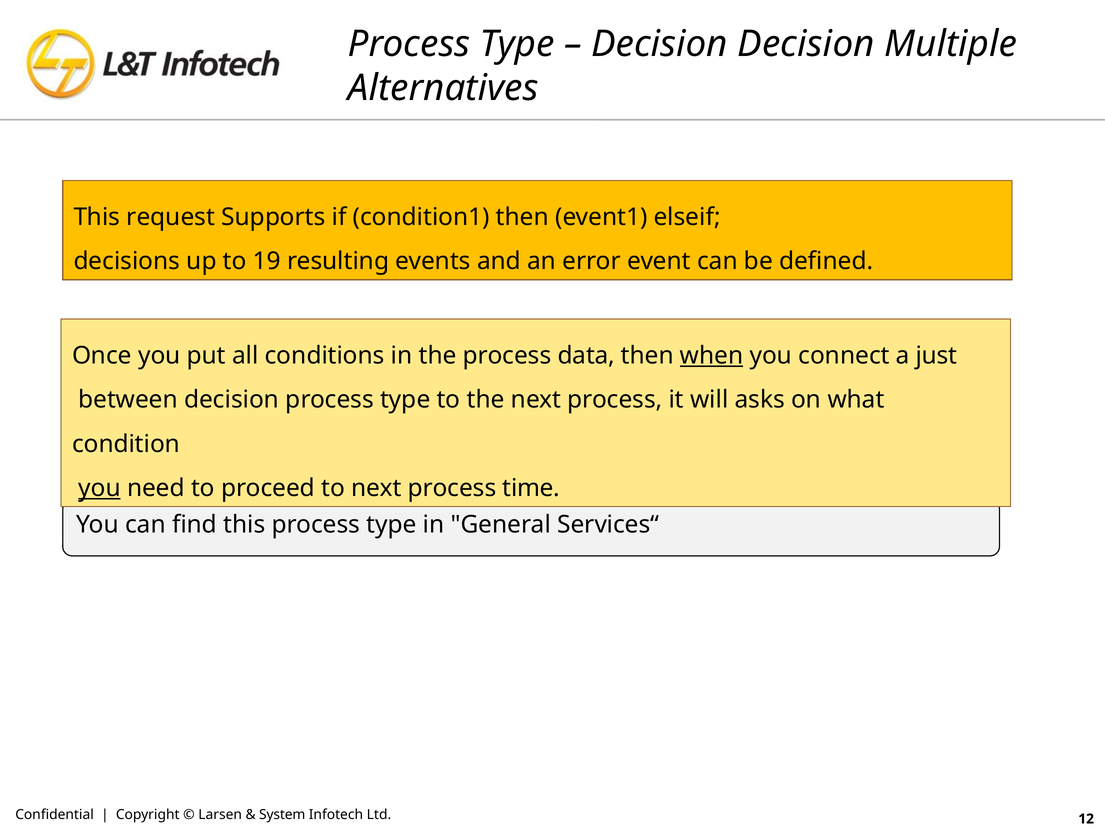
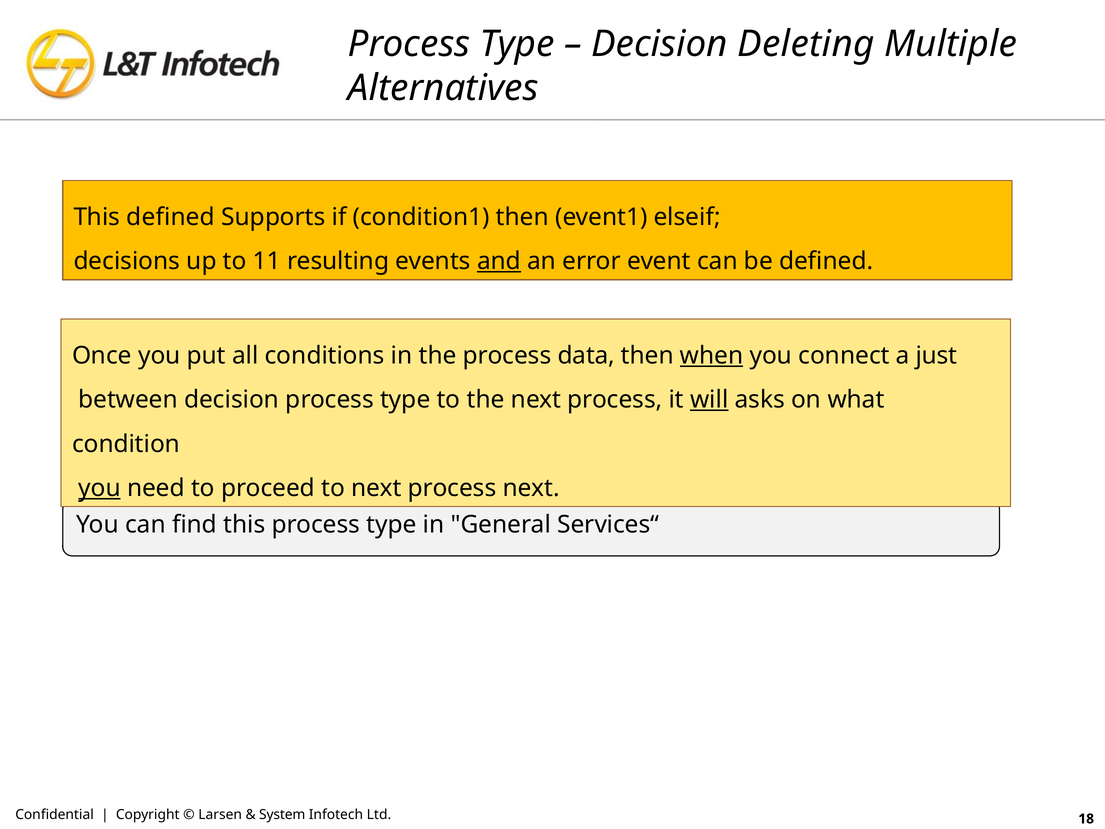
Decision Decision: Decision -> Deleting (806, 44)
This request: request -> defined (171, 217)
19: 19 -> 11 (267, 261)
and underline: none -> present (499, 261)
will underline: none -> present (709, 400)
process time: time -> next (531, 488)
12: 12 -> 18 (1086, 819)
